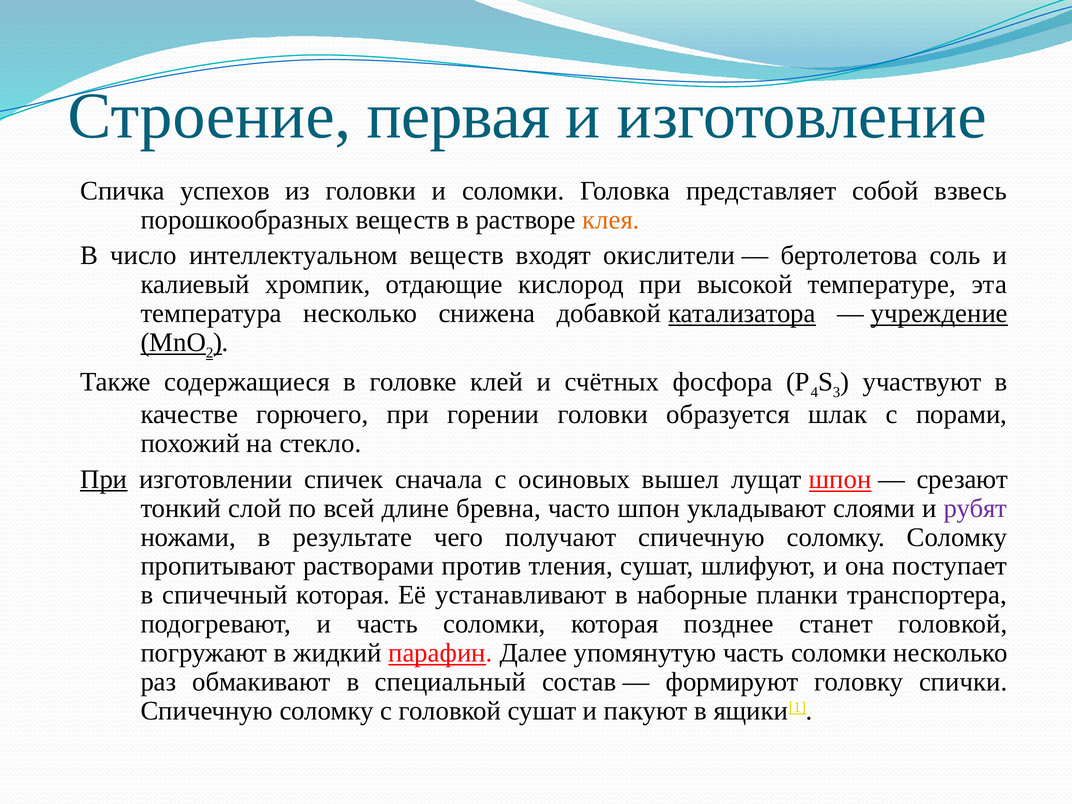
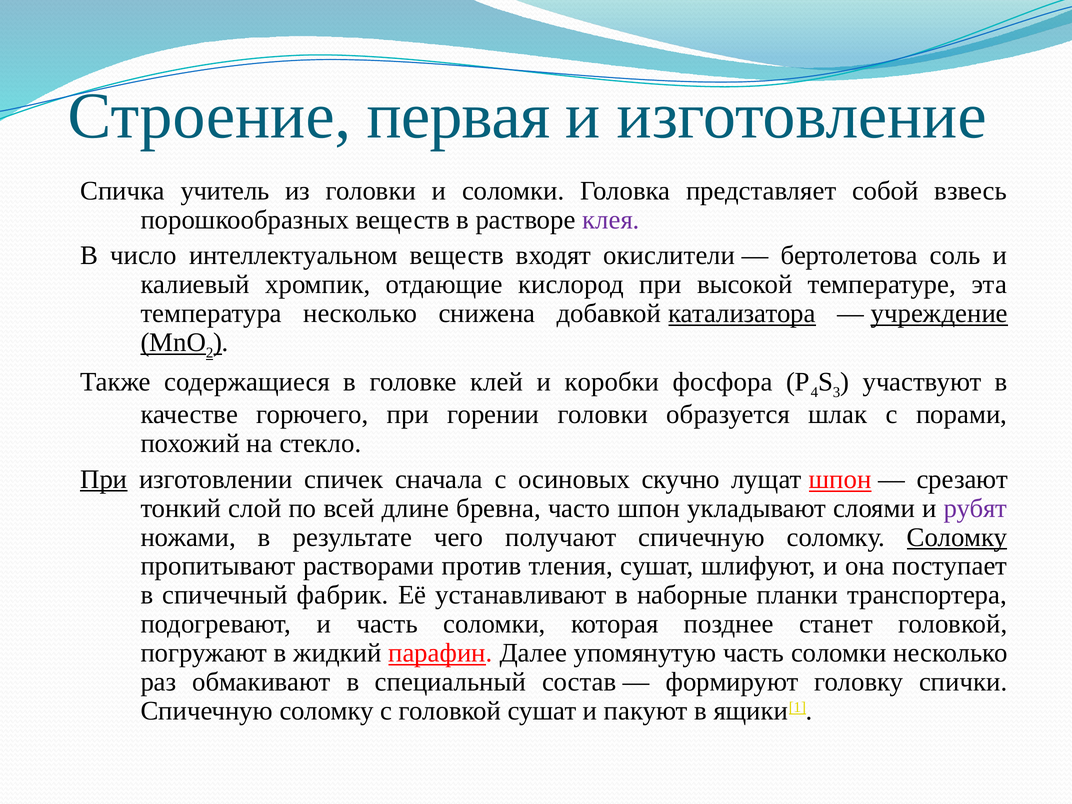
успехов: успехов -> учитель (225, 191)
клея colour: orange -> purple (611, 220)
счётных: счётных -> коробки (612, 382)
вышел: вышел -> скучно (681, 479)
Соломку underline: none -> present (957, 537)
спичечный которая: которая -> фабрик (343, 595)
